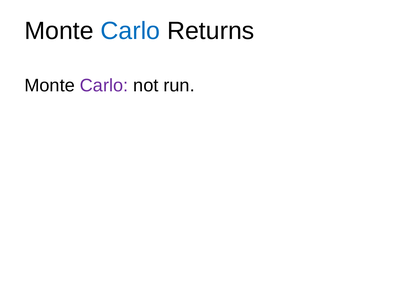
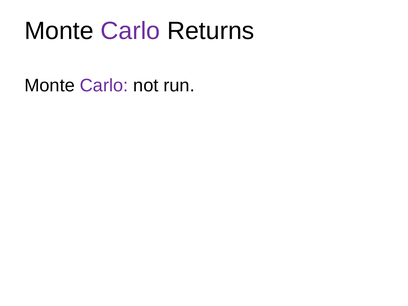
Carlo colour: blue -> purple (130, 31)
